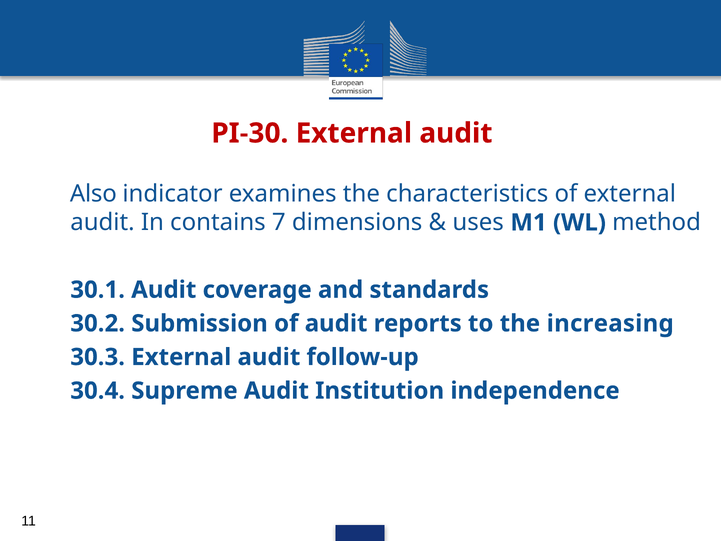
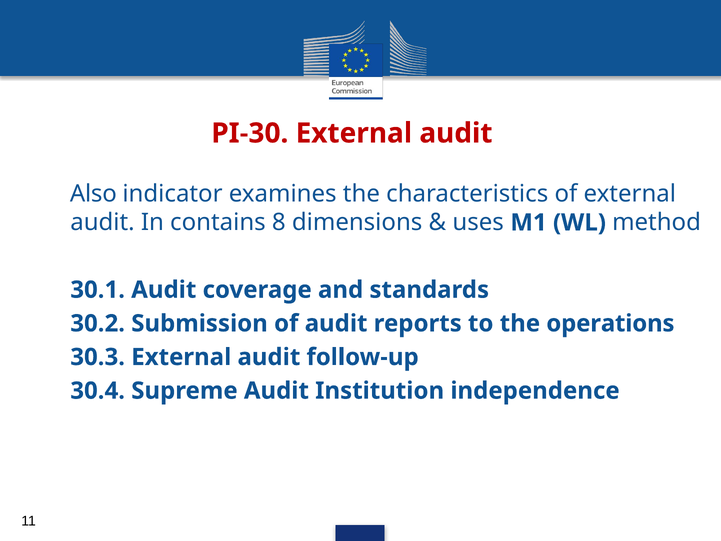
7: 7 -> 8 (279, 222)
increasing: increasing -> operations (610, 323)
